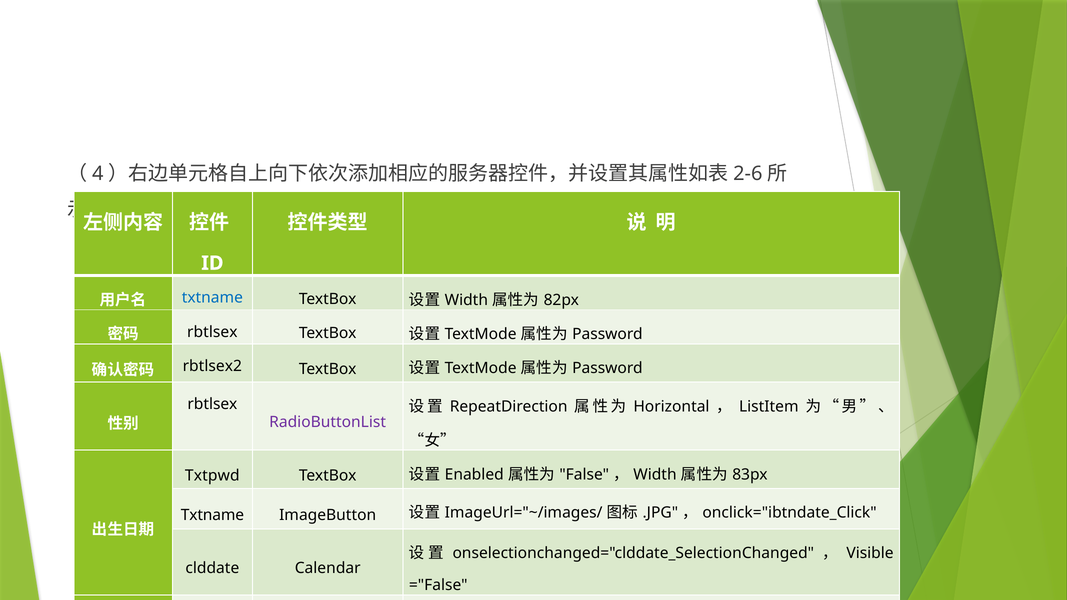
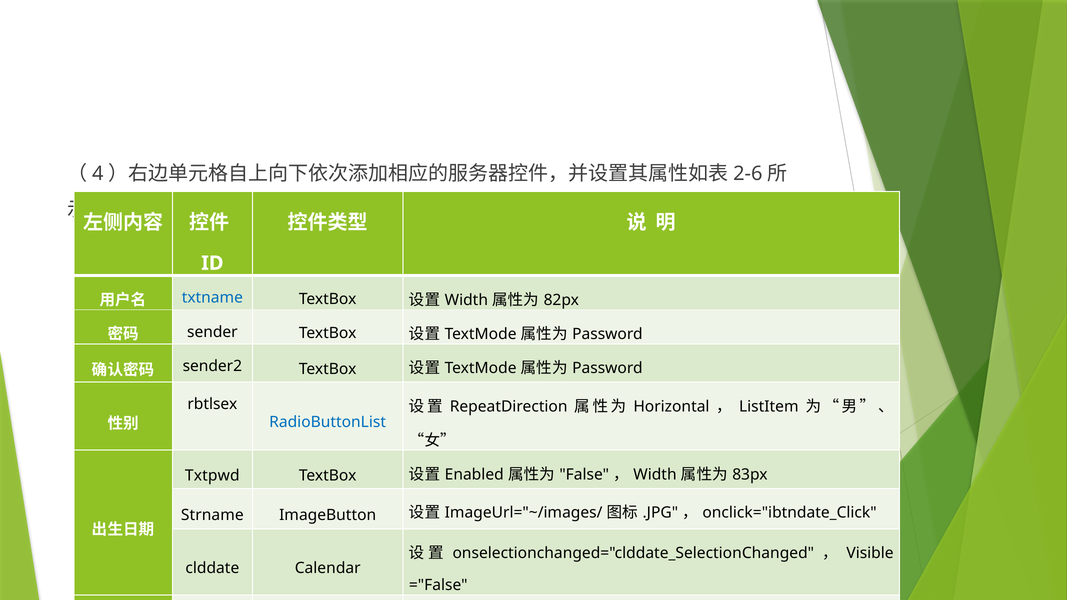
rbtlsex: rbtlsex -> sender (212, 332)
rbtlsex2: rbtlsex2 -> sender2 (212, 366)
RadioButtonList colour: purple -> blue (328, 422)
Txtname: Txtname -> Strname (212, 515)
